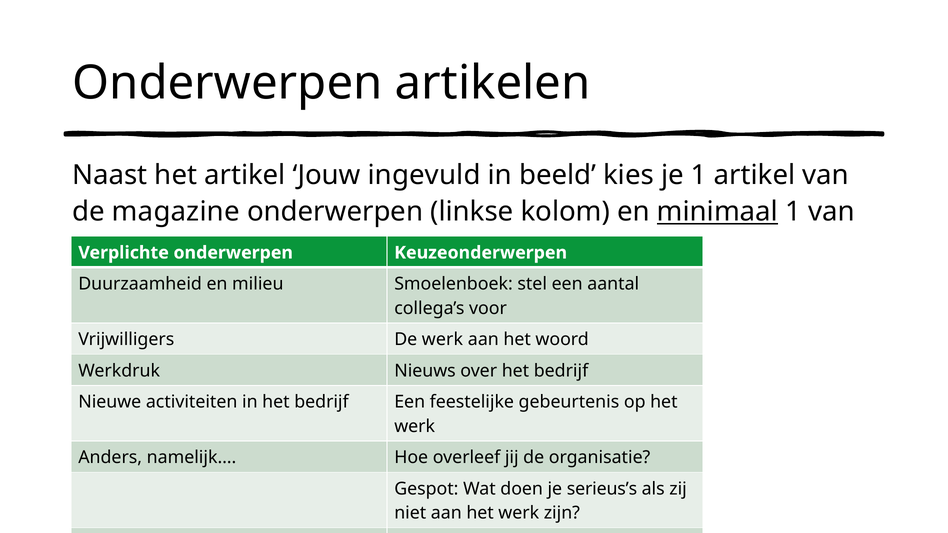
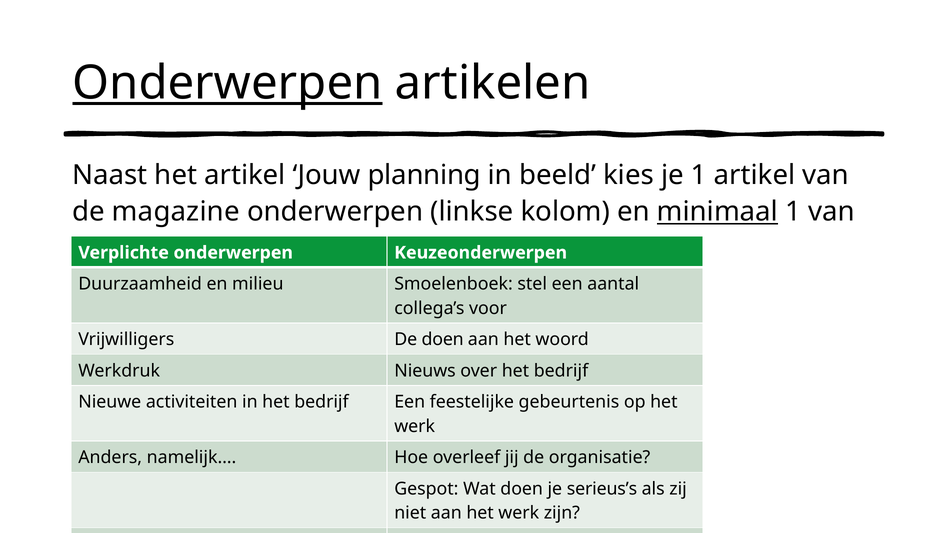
Onderwerpen underline: none -> present (227, 83)
ingevuld: ingevuld -> planning (424, 175)
De werk: werk -> doen (443, 340)
